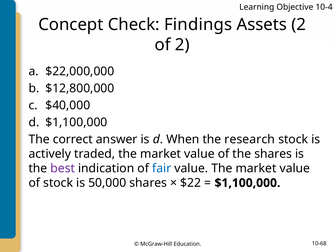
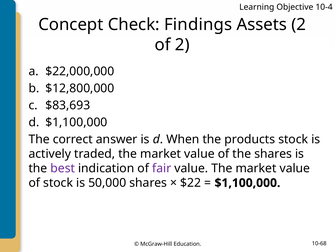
$40,000: $40,000 -> $83,693 (68, 105)
research: research -> products (250, 139)
fair colour: blue -> purple (162, 168)
